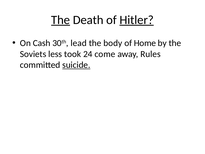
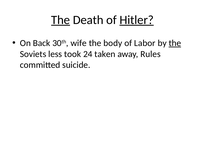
Cash: Cash -> Back (42, 43)
lead: lead -> wife (79, 43)
Home: Home -> Labor (145, 43)
the underline: none -> present (175, 43)
come: come -> taken (105, 54)
suicide underline: present -> none (76, 65)
